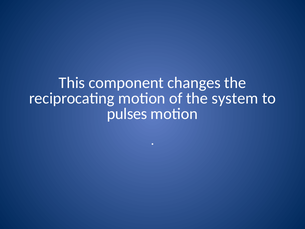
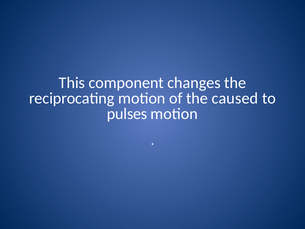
system: system -> caused (235, 98)
